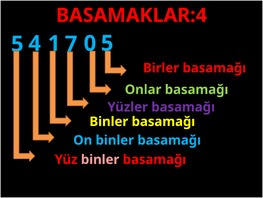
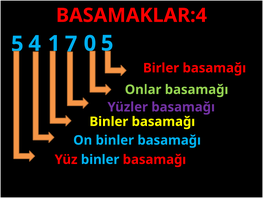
binler colour: pink -> light blue (100, 159)
